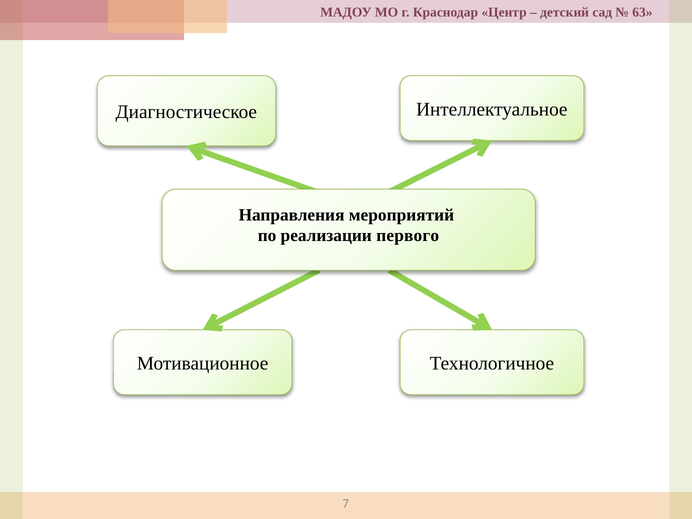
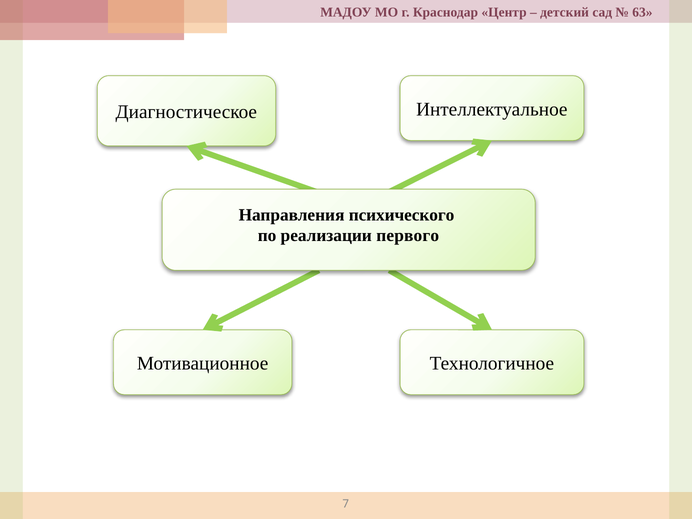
мероприятий: мероприятий -> психического (402, 215)
